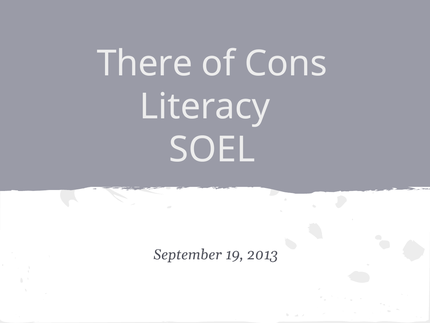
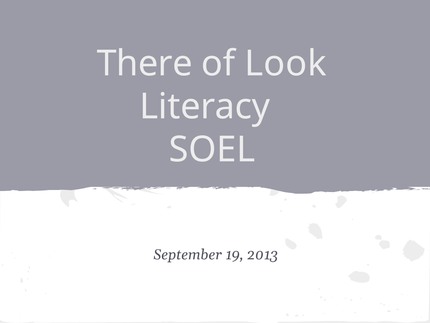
Cons: Cons -> Look (286, 63)
